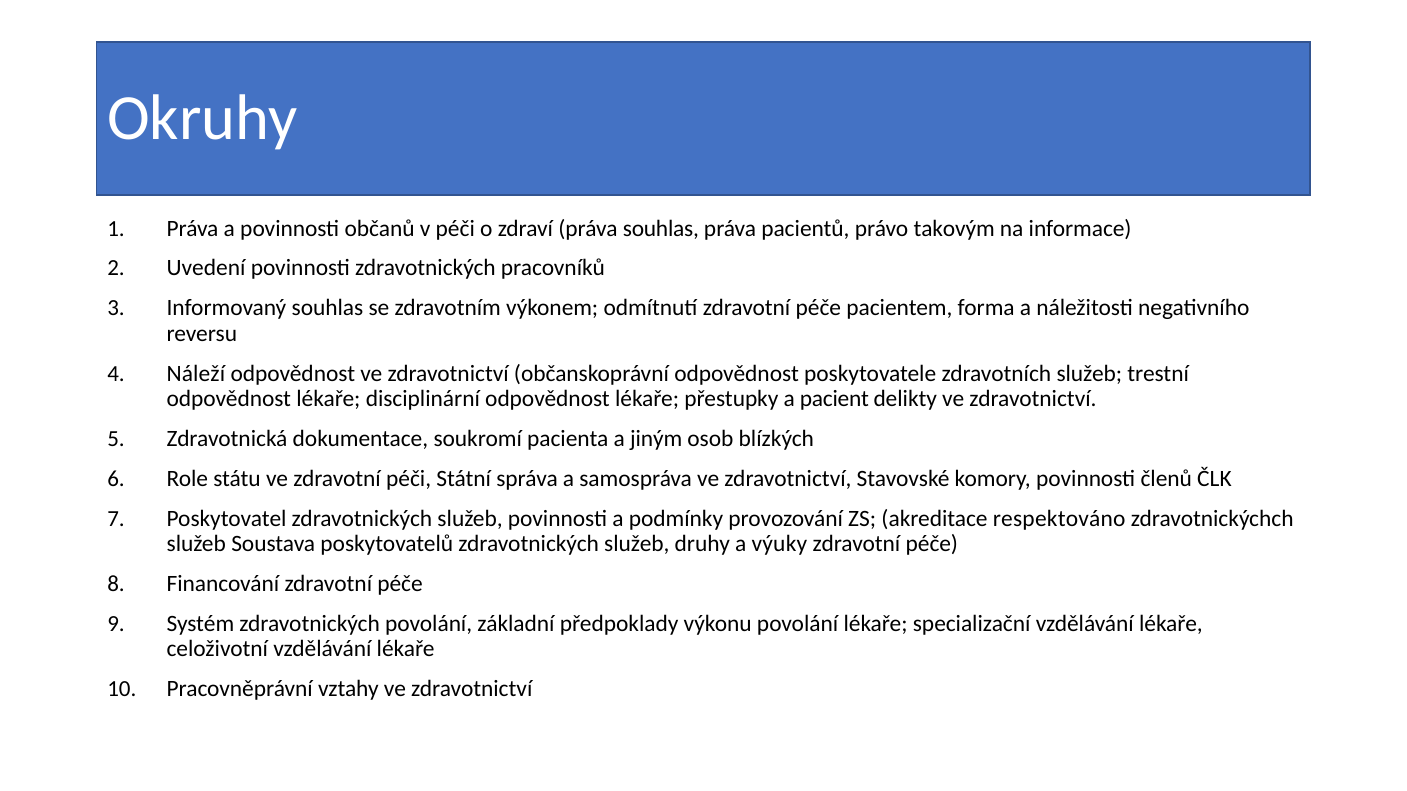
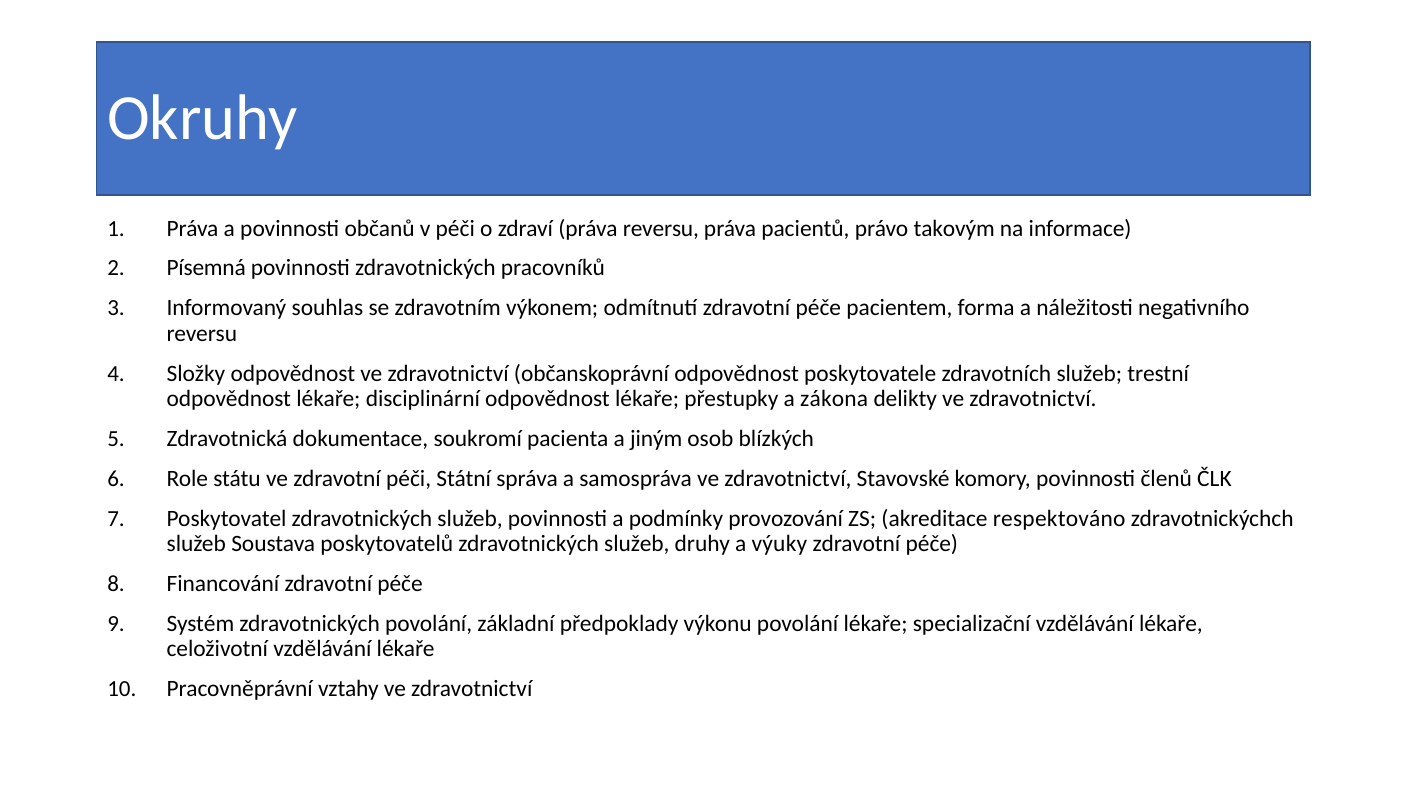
práva souhlas: souhlas -> reversu (661, 228)
Uvedení: Uvedení -> Písemná (206, 268)
Náleží: Náleží -> Složky (196, 374)
pacient: pacient -> zákona (834, 399)
